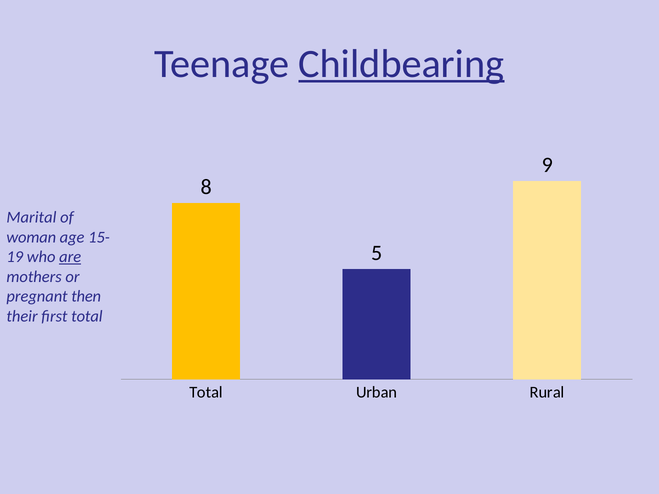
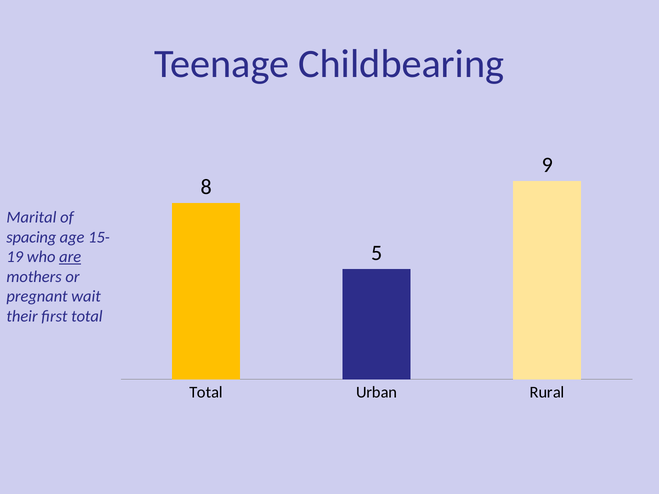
Childbearing underline: present -> none (401, 64)
woman: woman -> spacing (31, 237)
then: then -> wait (86, 297)
